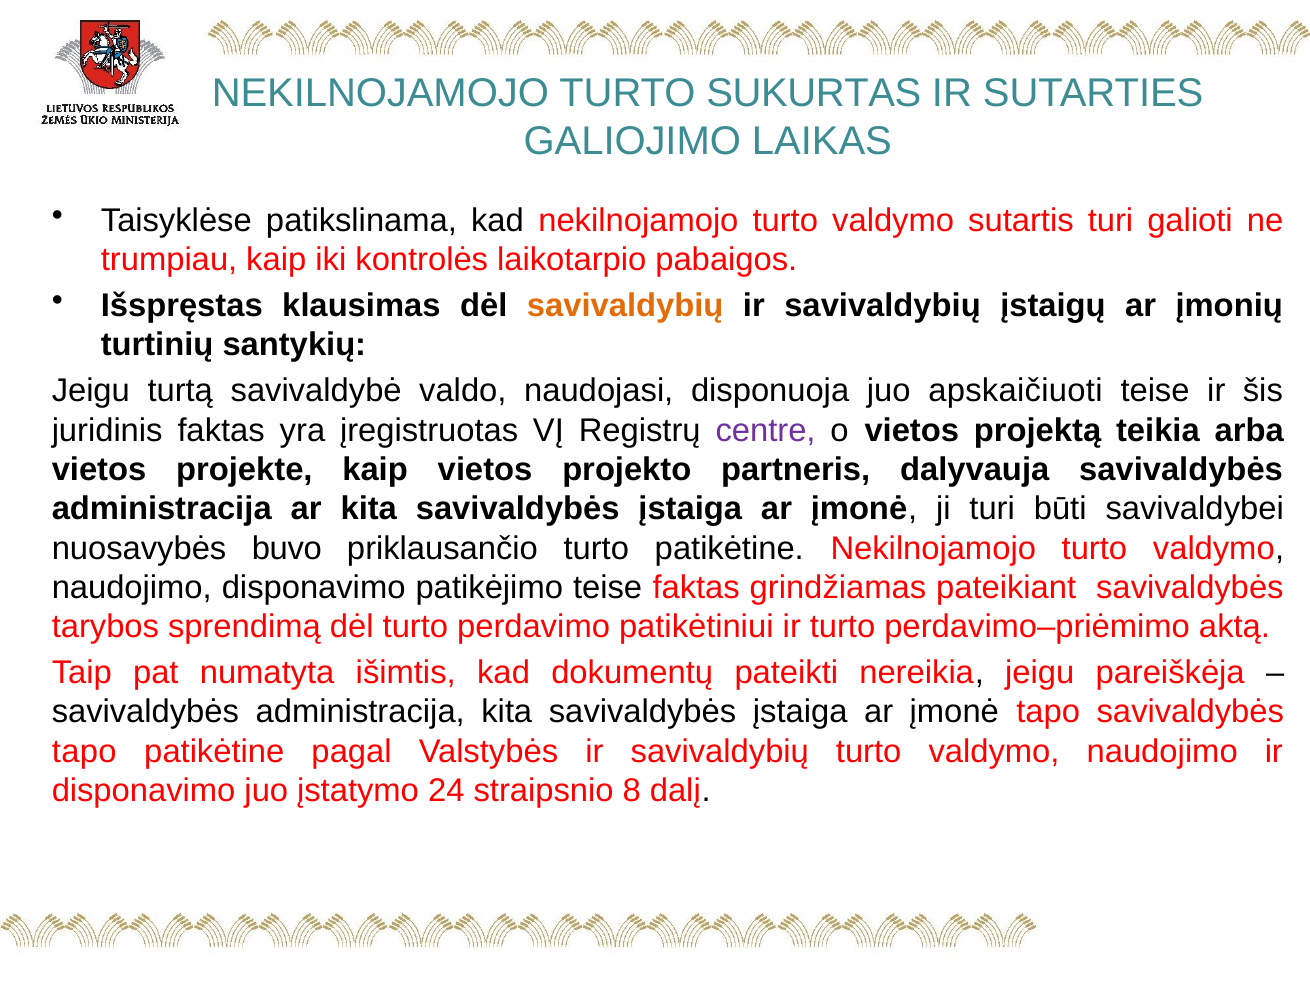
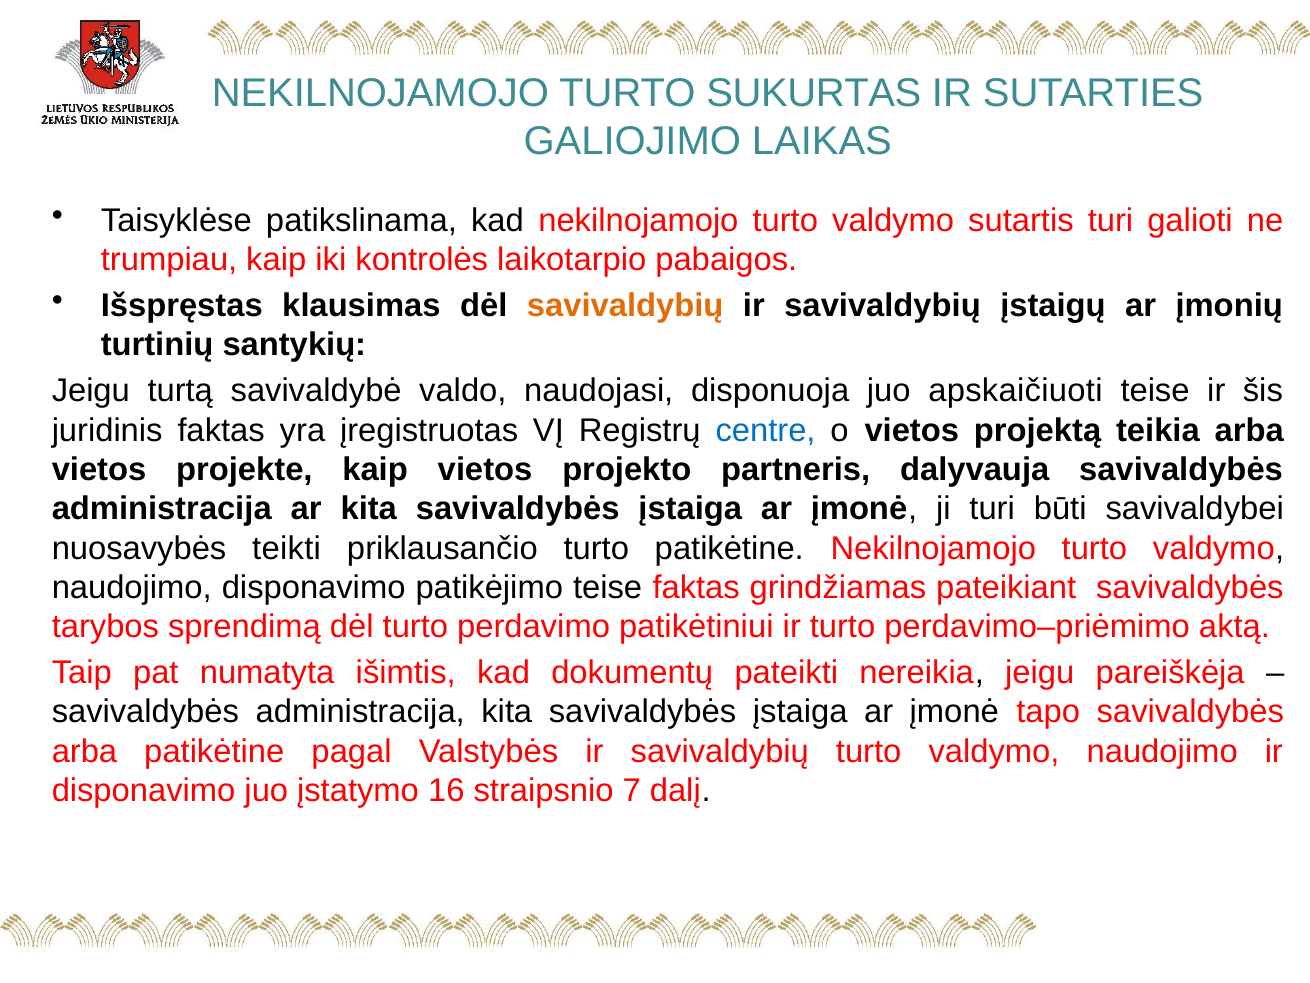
centre colour: purple -> blue (766, 430)
buvo: buvo -> teikti (287, 548)
tapo: tapo -> arba (84, 751)
24: 24 -> 16 (446, 790)
8: 8 -> 7 (632, 790)
